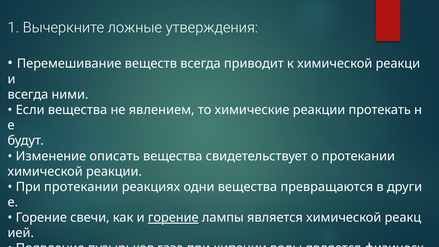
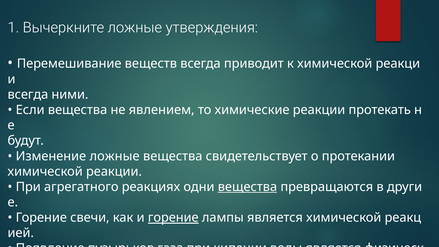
Изменение описать: описать -> ложные (115, 156)
При протекании: протекании -> агрегатного (81, 187)
вещества underline: none -> present (247, 187)
